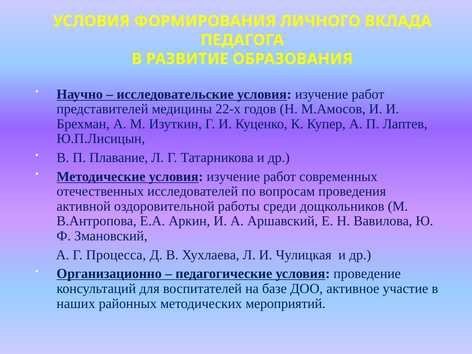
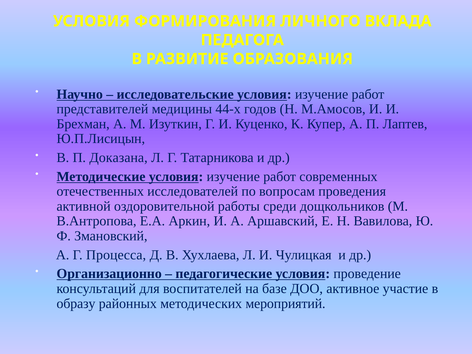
22-х: 22-х -> 44-х (228, 109)
Плавание: Плавание -> Доказана (119, 158)
наших: наших -> образу (76, 303)
